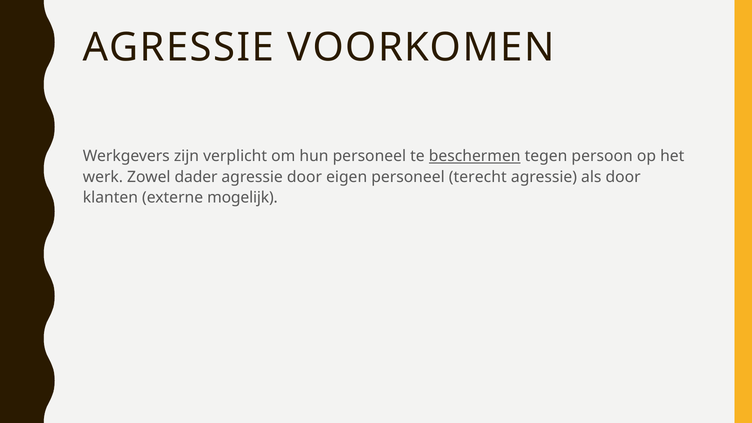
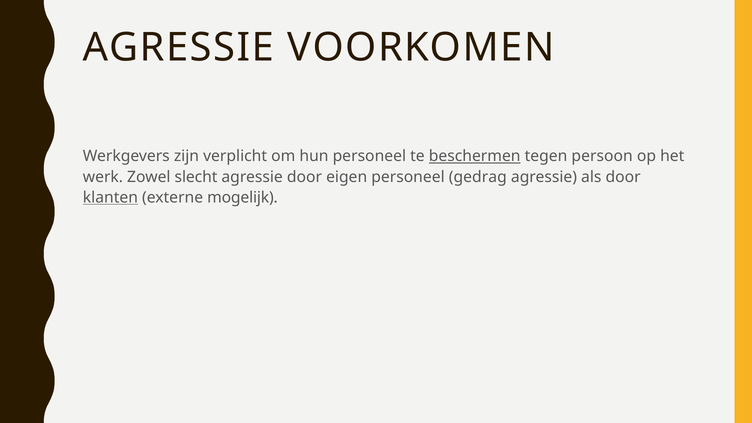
dader: dader -> slecht (196, 177)
terecht: terecht -> gedrag (478, 177)
klanten underline: none -> present (110, 198)
